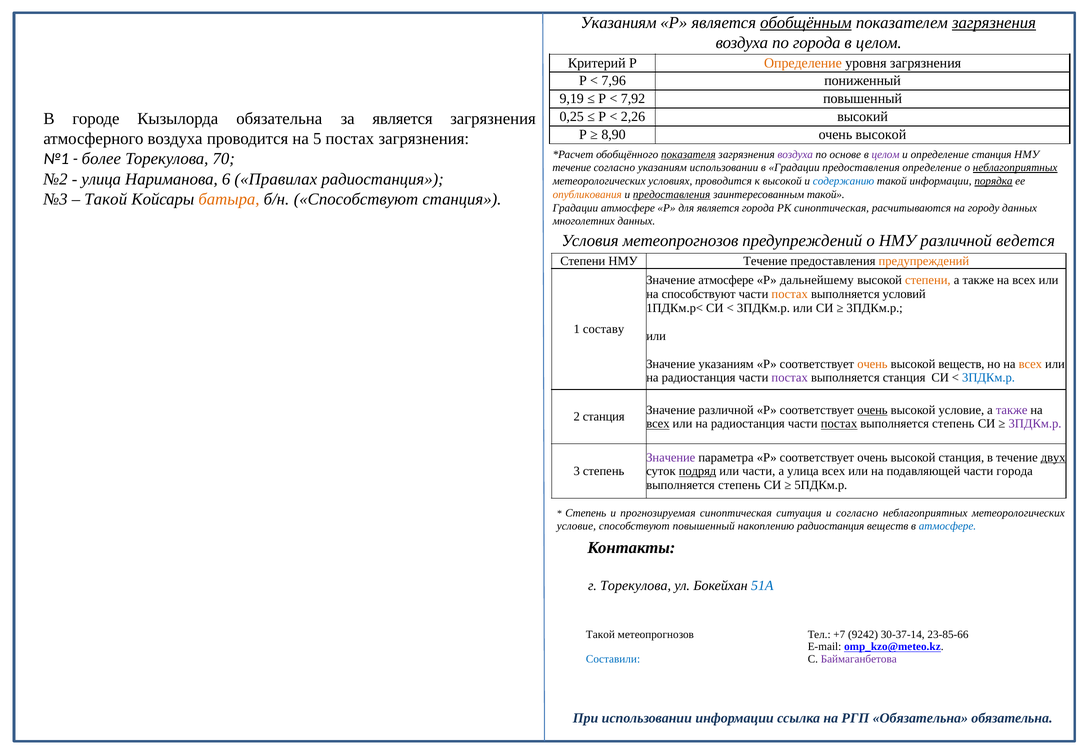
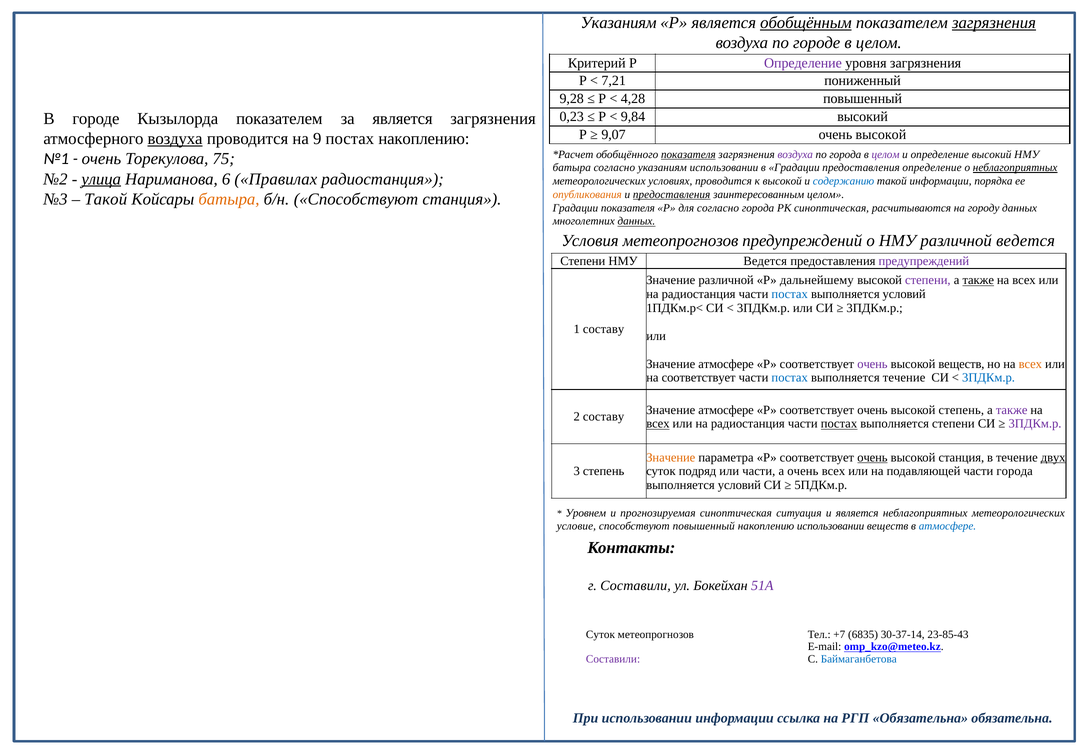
по города: города -> городе (817, 43)
Определение colour: orange -> purple (803, 63)
7,96: 7,96 -> 7,21 (614, 81)
9,19: 9,19 -> 9,28 (572, 99)
7,92: 7,92 -> 4,28 (633, 99)
0,25: 0,25 -> 0,23 (572, 117)
2,26: 2,26 -> 9,84 (633, 117)
Кызылорда обязательна: обязательна -> показателем (279, 119)
8,90: 8,90 -> 9,07 (614, 135)
воздуха underline: none -> present (175, 139)
5: 5 -> 9 (317, 139)
постах загрязнения: загрязнения -> накоплению (424, 139)
по основе: основе -> города (845, 154)
определение станция: станция -> высокий (992, 154)
более: более -> очень (101, 159)
70: 70 -> 75 (224, 159)
течение: течение -> батыра (572, 168)
улица underline: none -> present (101, 179)
порядка underline: present -> none (993, 181)
заинтересованным такой: такой -> целом (826, 195)
Градации атмосфере: атмосфере -> показателя (628, 208)
для является: является -> согласно (718, 208)
данных underline: none -> present (636, 221)
Степени НМУ Течение: Течение -> Ведется (765, 261)
предупреждений colour: orange -> purple (924, 261)
Значение атмосфере: атмосфере -> различной (726, 280)
степени colour: orange -> purple (928, 280)
также underline: none -> present (978, 280)
способствуют: способствуют -> радиостанция (699, 294)
постах colour: orange -> blue (790, 294)
указаниям: указаниям -> атмосфере (726, 364)
очень colour: orange -> purple (872, 364)
радиостанция: радиостанция -> соответствует (699, 378)
постах colour: purple -> blue (790, 378)
выполняется станция: станция -> течение (904, 378)
различной: различной -> атмосфере (726, 410)
очень underline: present -> none (872, 410)
высокой условие: условие -> степень (961, 410)
2 станция: станция -> составу (604, 417)
степень: степень -> степени (953, 424)
Значение colour: purple -> orange (671, 457)
очень underline: none -> present (872, 457)
подряд underline: present -> none (698, 471)
а улица: улица -> очень (803, 471)
степень: степень -> условий (739, 485)
Степень: Степень -> Уровнем (586, 513)
и согласно: согласно -> является (857, 513)
накоплению радиостанция: радиостанция -> использовании (831, 526)
г Торекулова: Торекулова -> Составили (636, 586)
51А colour: blue -> purple (762, 586)
Такой: Такой -> Суток (600, 634)
9242: 9242 -> 6835 (863, 634)
23-85-66: 23-85-66 -> 23-85-43 (948, 634)
Составили colour: blue -> purple (613, 659)
Баймаганбетова colour: purple -> blue (859, 659)
